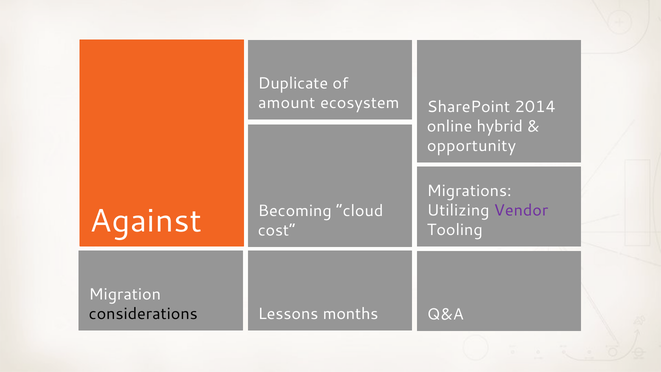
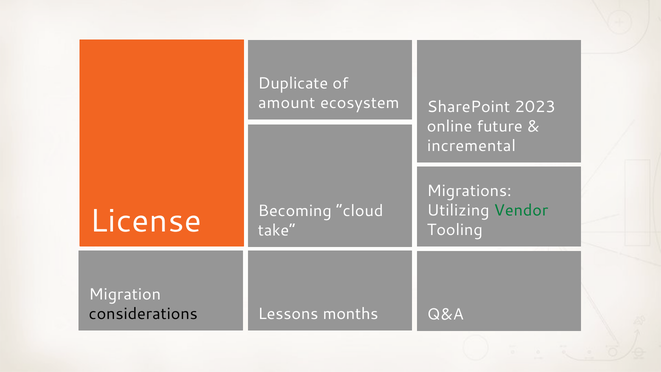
2014: 2014 -> 2023 (535, 107)
hybrid: hybrid -> future (500, 126)
opportunity: opportunity -> incremental (471, 146)
Vendor colour: purple -> green (521, 210)
Against: Against -> License (146, 221)
cost: cost -> take (277, 230)
